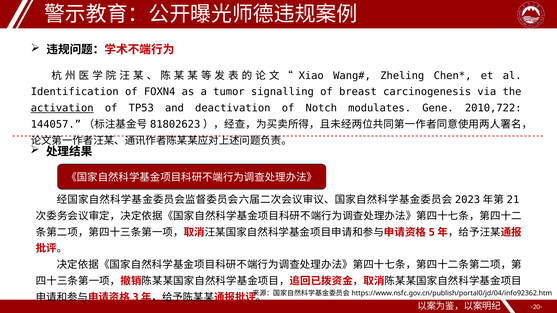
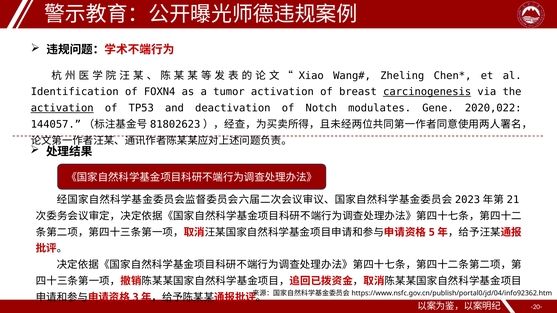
tumor signalling: signalling -> activation (282, 92)
carcinogenesis underline: none -> present (427, 92)
2010,722: 2010,722 -> 2020,022 (493, 108)
